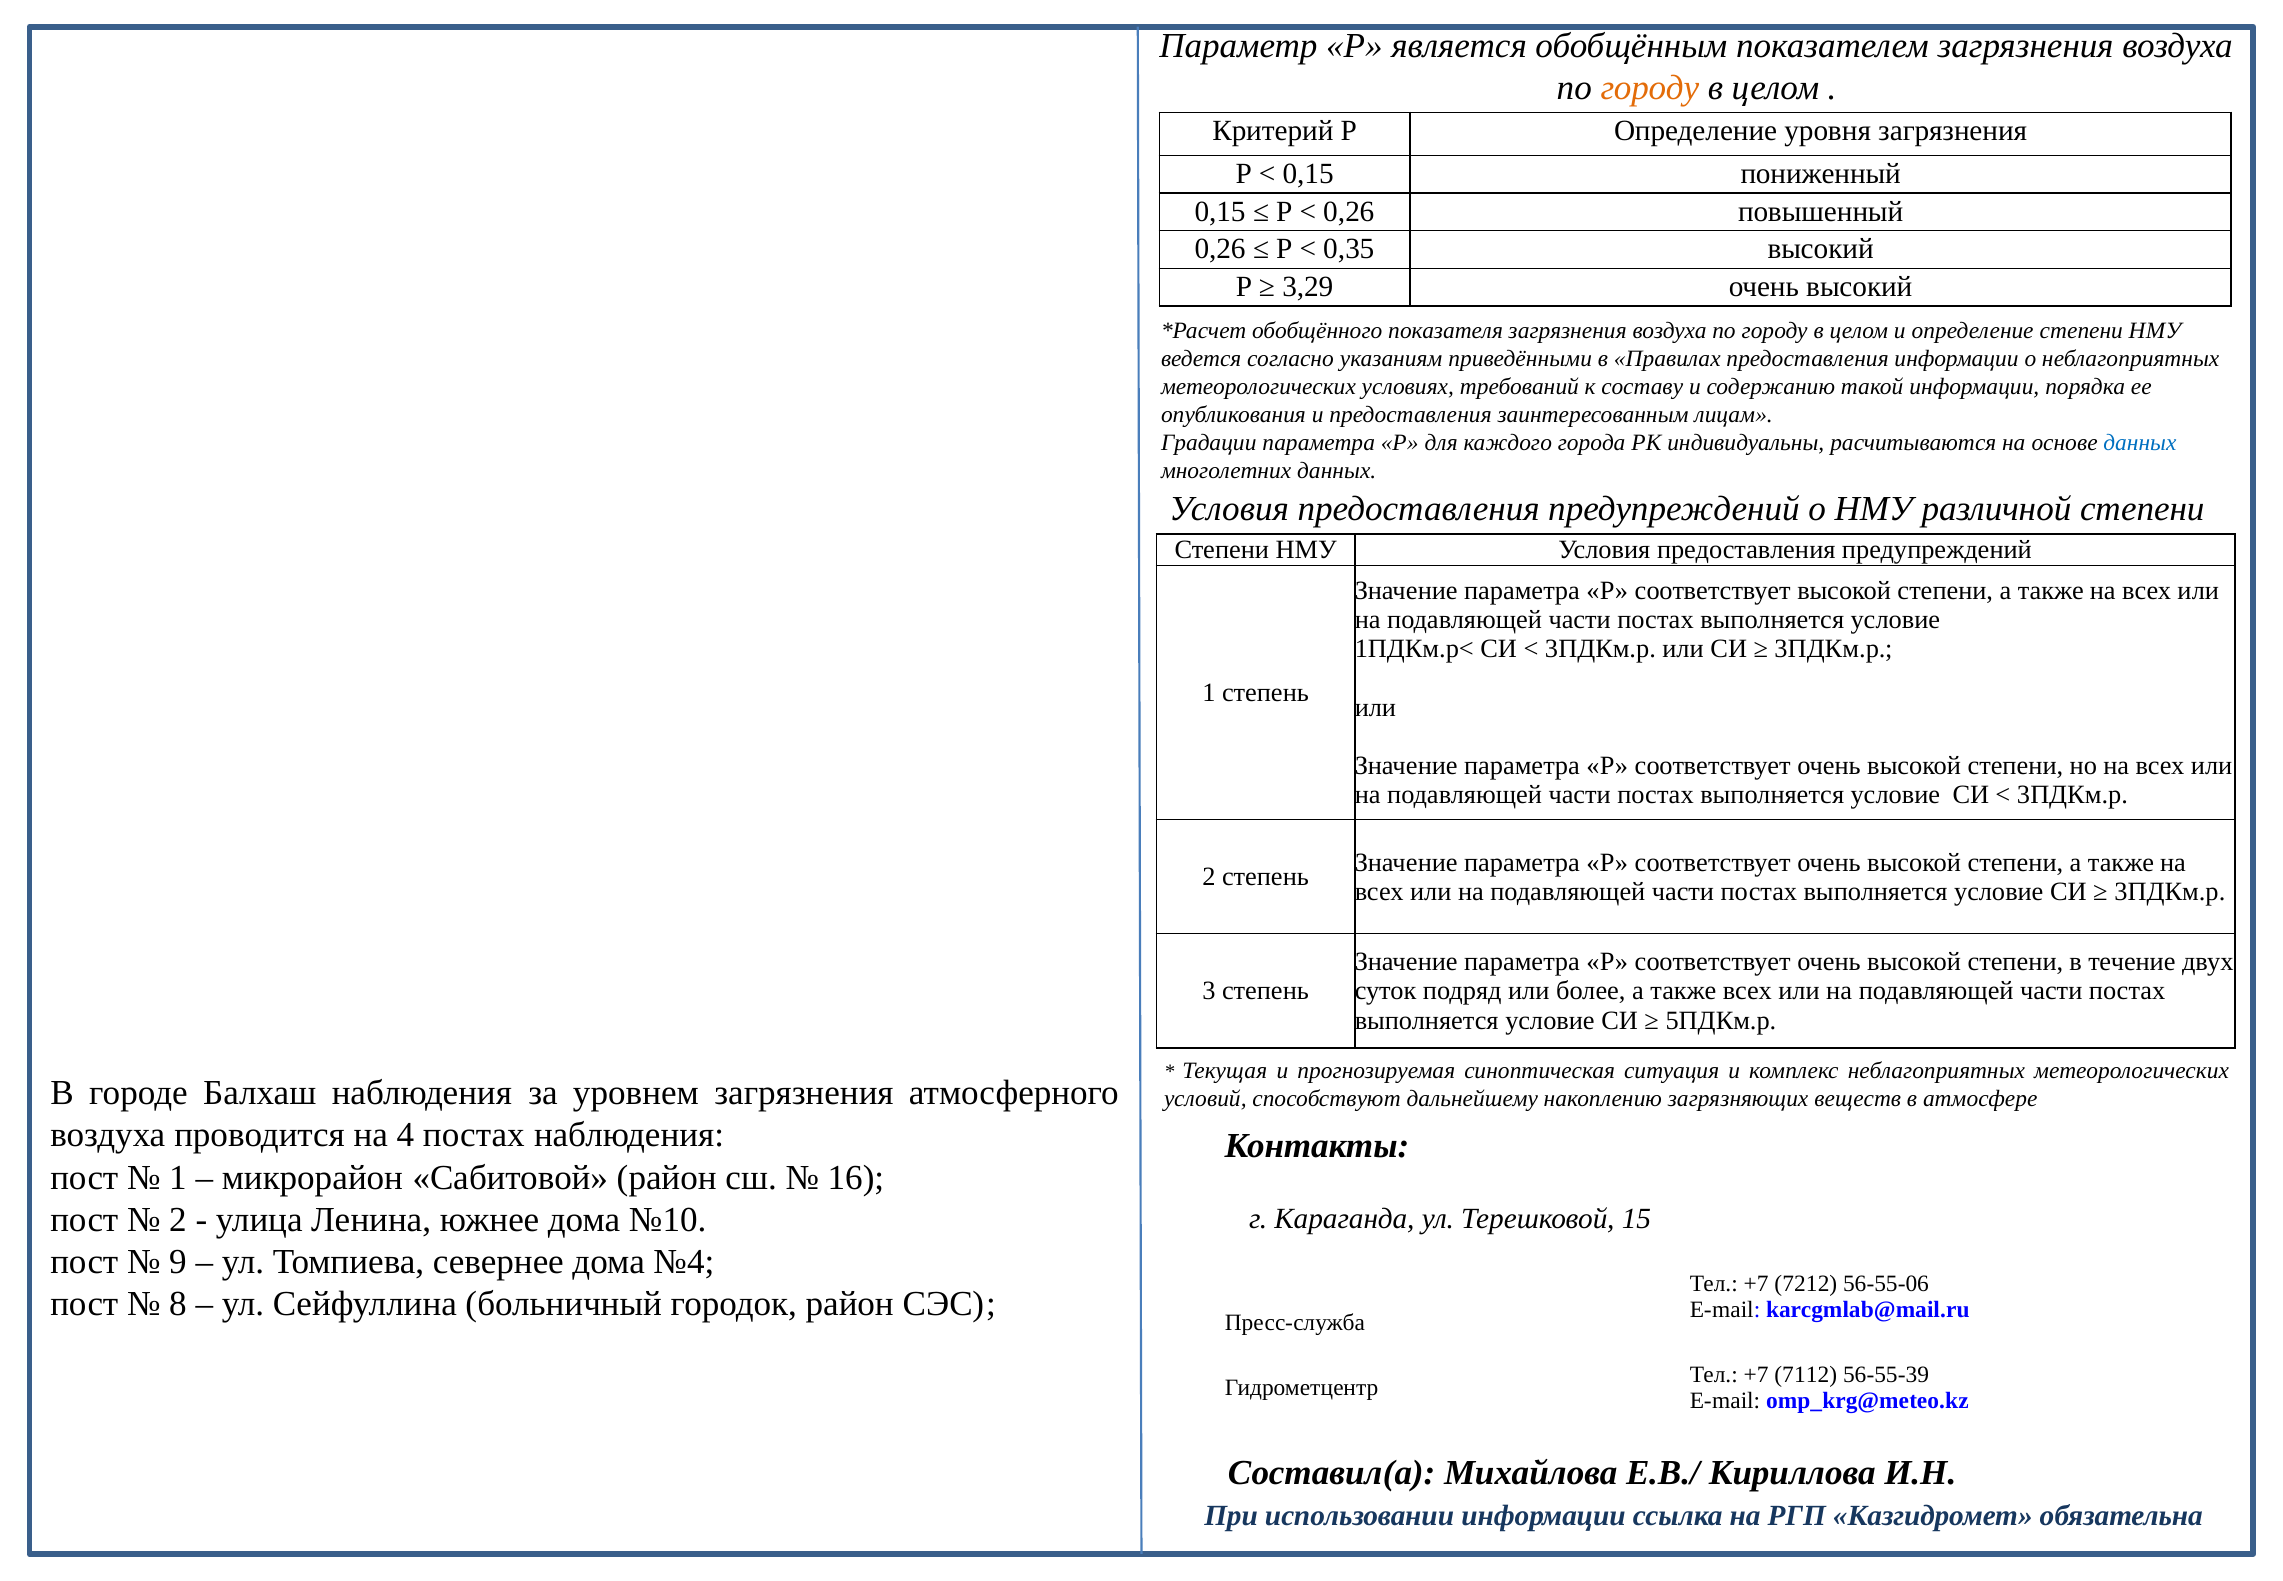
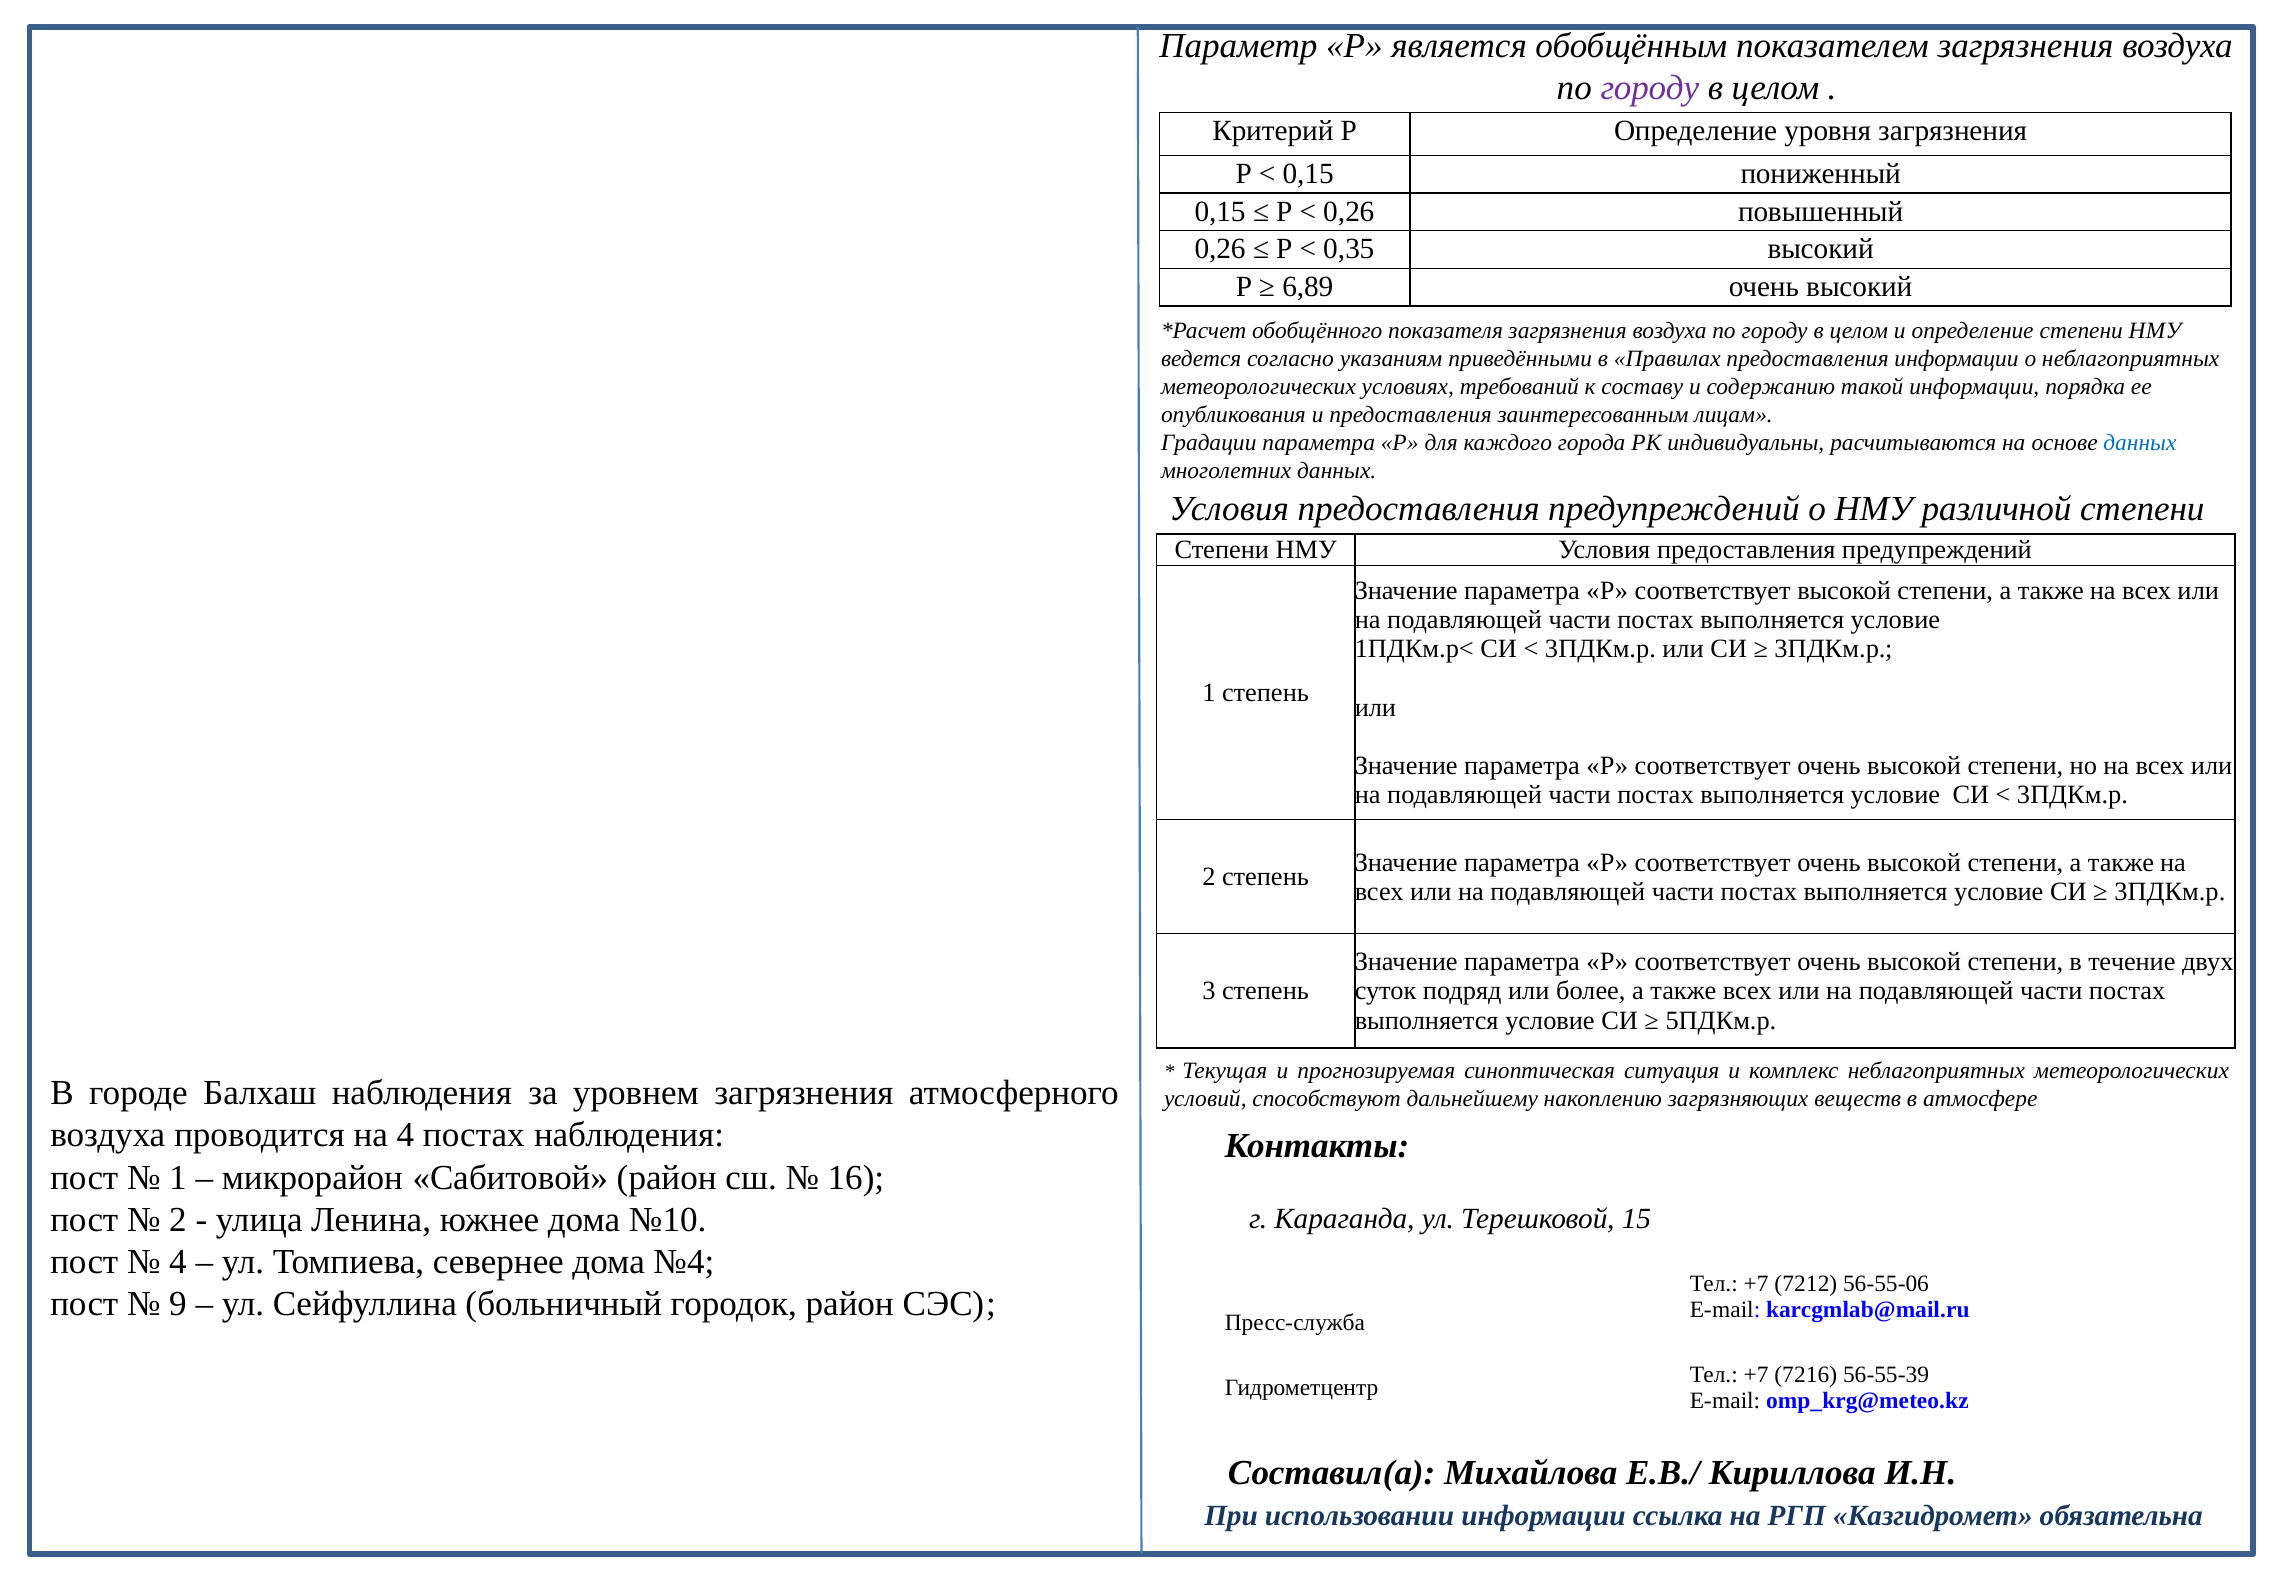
городу colour: orange -> purple (1650, 88)
3,29: 3,29 -> 6,89 (1308, 287)
9: 9 -> 4 (178, 1261)
8: 8 -> 9 (178, 1304)
7112: 7112 -> 7216 (1806, 1375)
